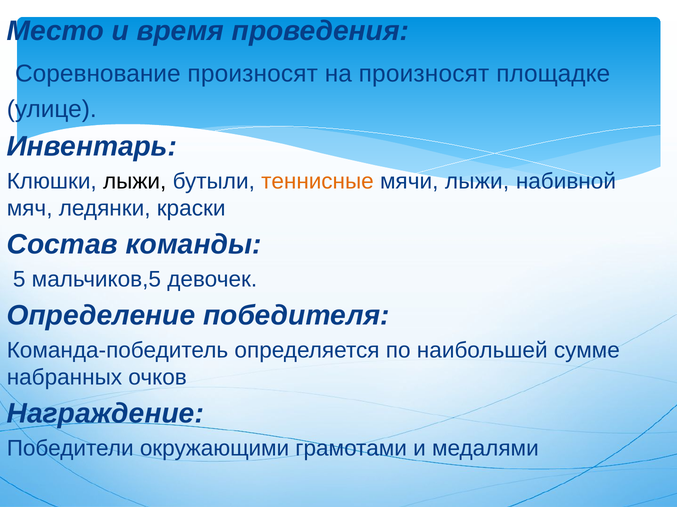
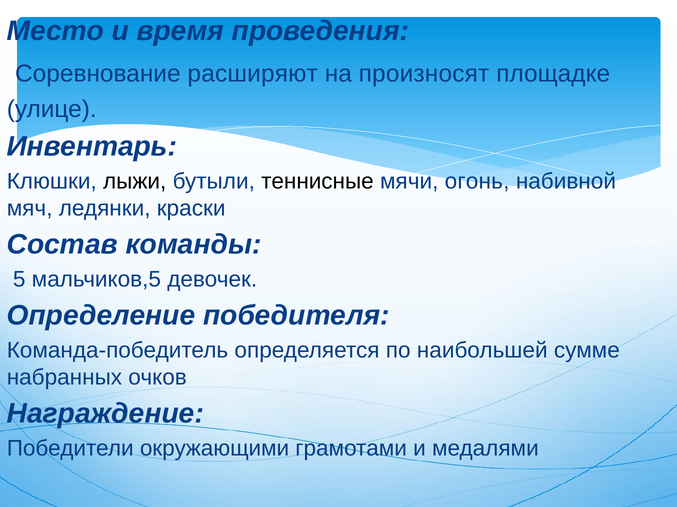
Соревнование произносят: произносят -> расширяют (253, 74)
теннисные colour: orange -> black (317, 181)
мячи лыжи: лыжи -> огонь (477, 181)
